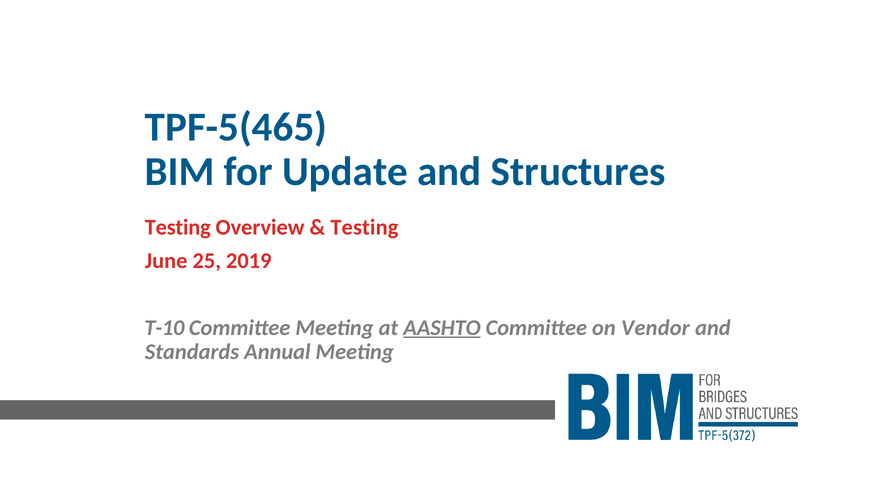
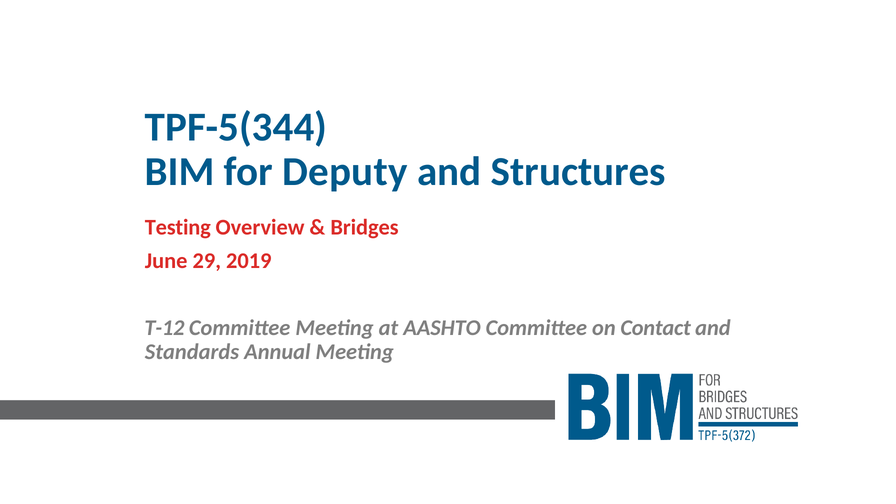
TPF-5(465: TPF-5(465 -> TPF-5(344 (236, 127)
Update: Update -> Deputy (345, 172)
Testing: Testing -> Bridges (365, 227)
25: 25 -> 29 (207, 261)
T-10: T-10 -> T-12 (164, 328)
AASHTO underline: present -> none (442, 328)
Vendor: Vendor -> Contact (656, 328)
